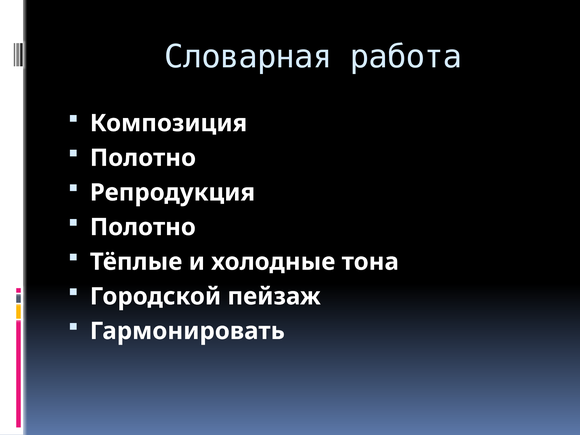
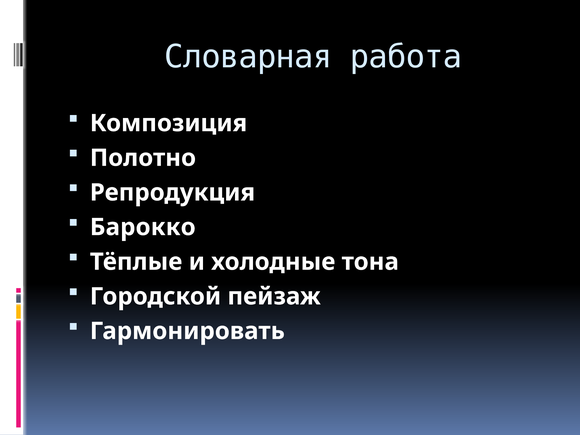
Полотно: Полотно -> Барокко (143, 227)
